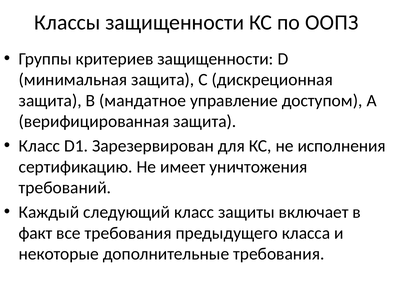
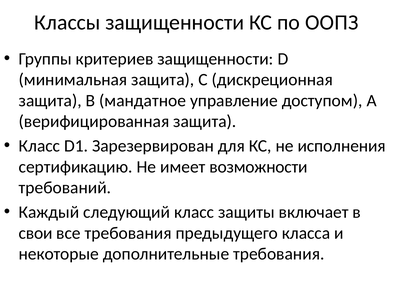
уничтожения: уничтожения -> возможности (259, 167)
факт: факт -> свои (36, 234)
